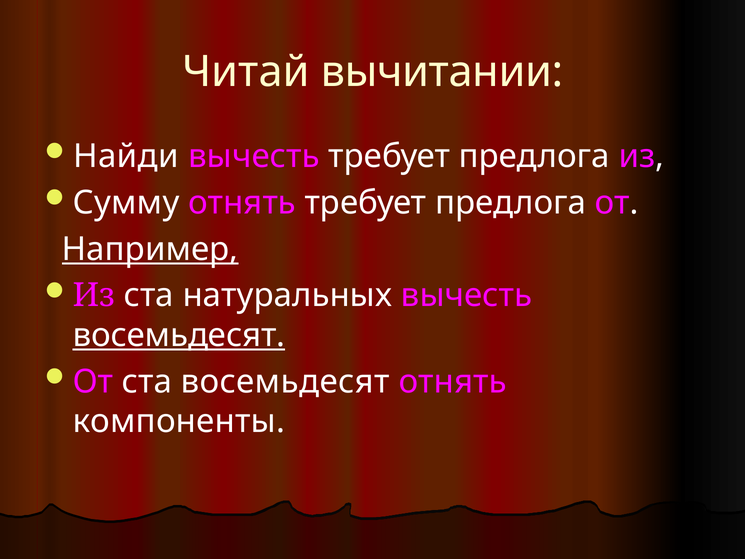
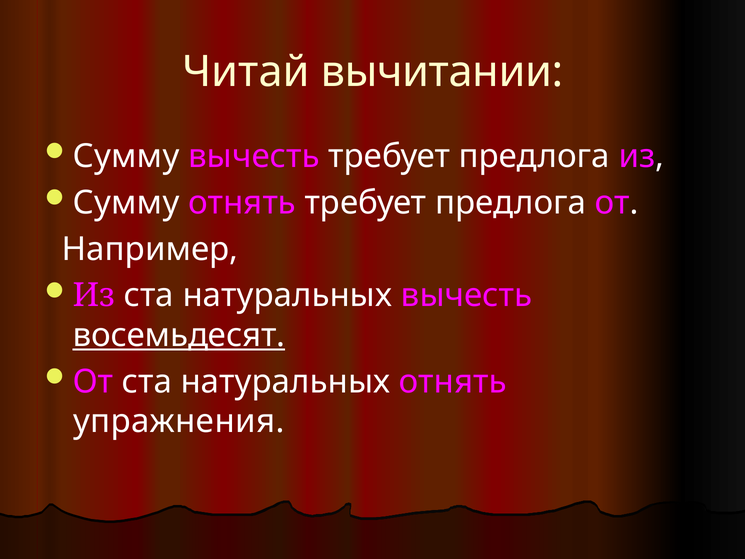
Найди: Найди -> Сумму (126, 156)
Например underline: present -> none (150, 249)
От ста восемьдесят: восемьдесят -> натуральных (285, 382)
компоненты: компоненты -> упражнения (179, 421)
